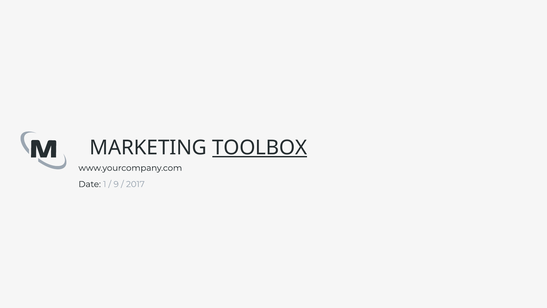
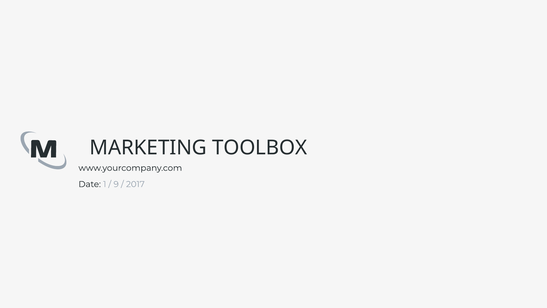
TOOLBOX underline: present -> none (260, 148)
